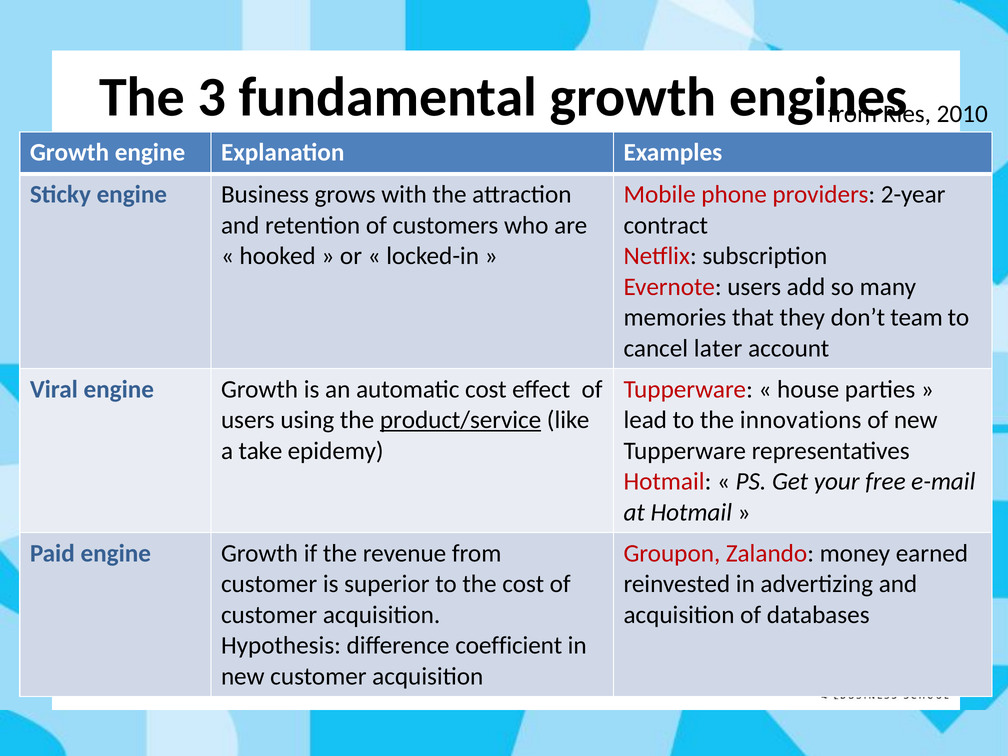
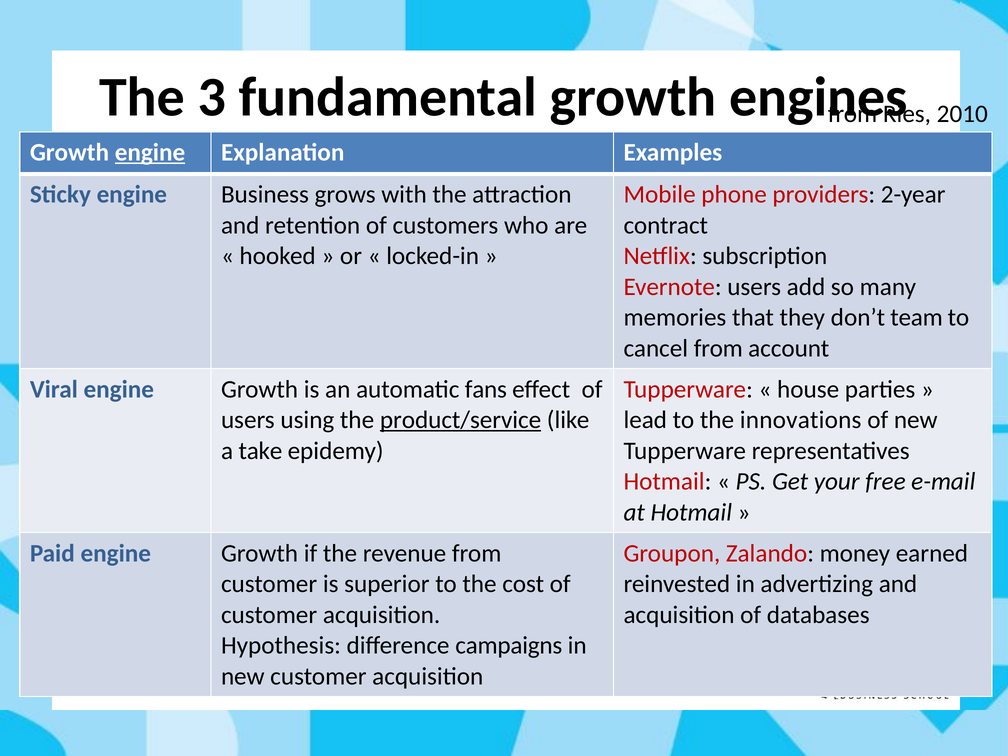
engine underline: none -> present (150, 153)
cancel later: later -> from (718, 348)
automatic cost: cost -> fans (486, 389)
coefficient: coefficient -> campaigns (509, 645)
